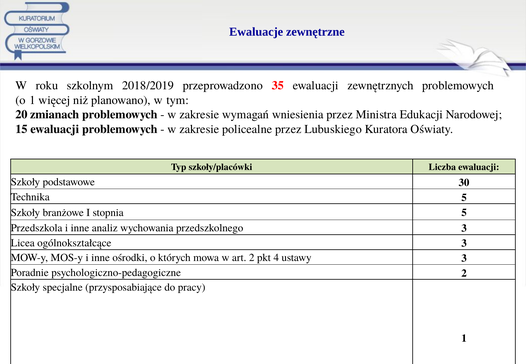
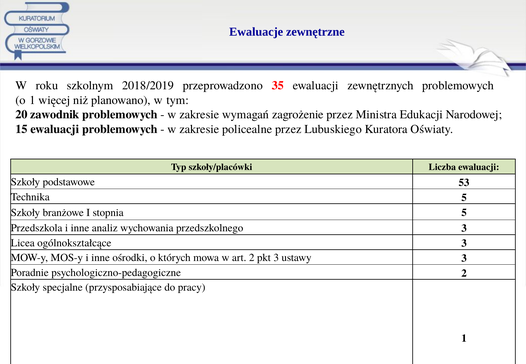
zmianach: zmianach -> zawodnik (55, 115)
wniesienia: wniesienia -> zagrożenie (298, 115)
30: 30 -> 53 (464, 183)
4: 4 -> 3 (276, 258)
